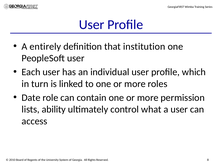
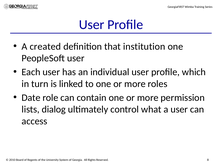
entirely: entirely -> created (45, 47)
ability: ability -> dialog (54, 110)
